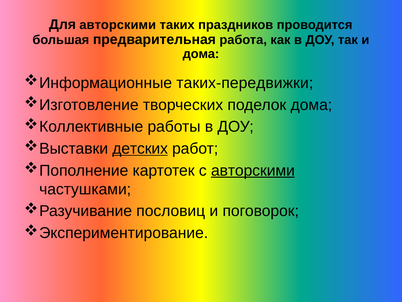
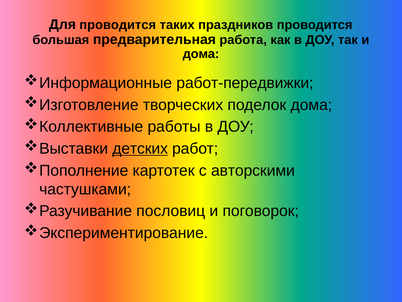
Для авторскими: авторскими -> проводится (118, 25)
таких-передвижки: таких-передвижки -> работ-передвижки (245, 83)
авторскими underline: present -> none (253, 170)
